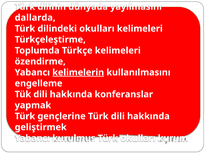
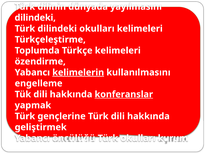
dallarda: dallarda -> dilindeki (35, 18)
konferanslar underline: none -> present (124, 94)
kurulmuş: kurulmuş -> öncülüğü (74, 138)
